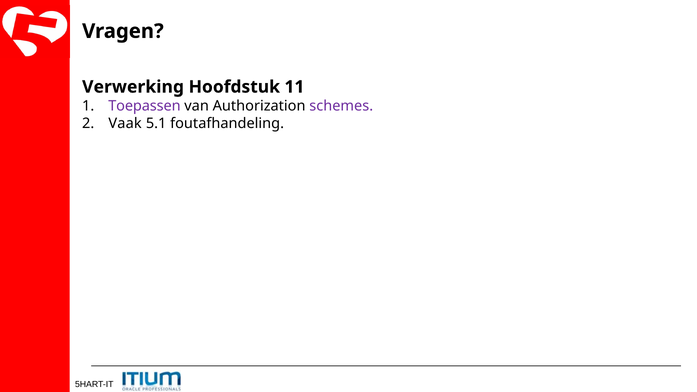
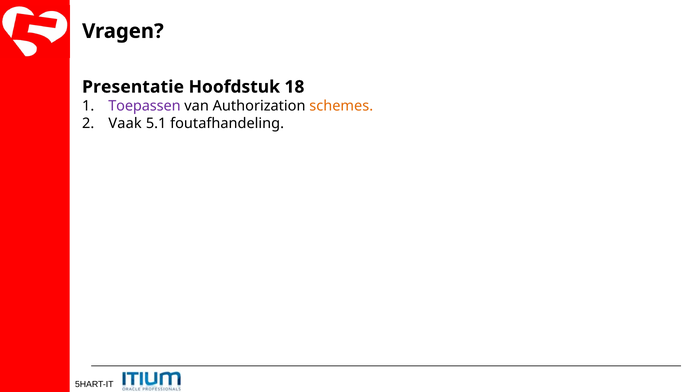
Verwerking: Verwerking -> Presentatie (133, 87)
11: 11 -> 18 (294, 87)
schemes colour: purple -> orange (341, 106)
